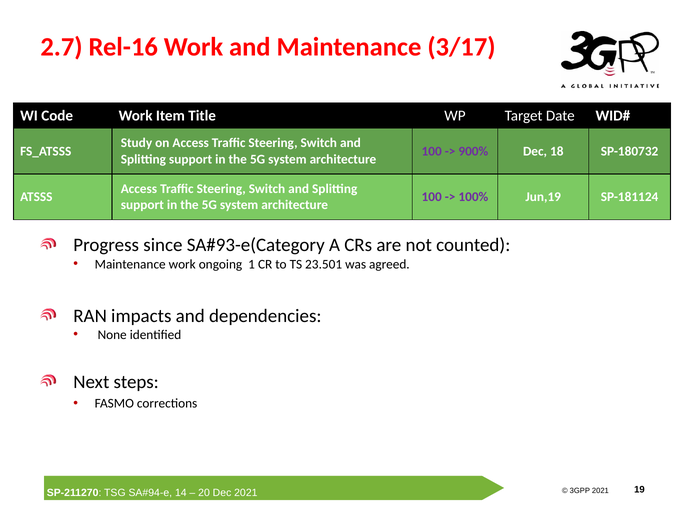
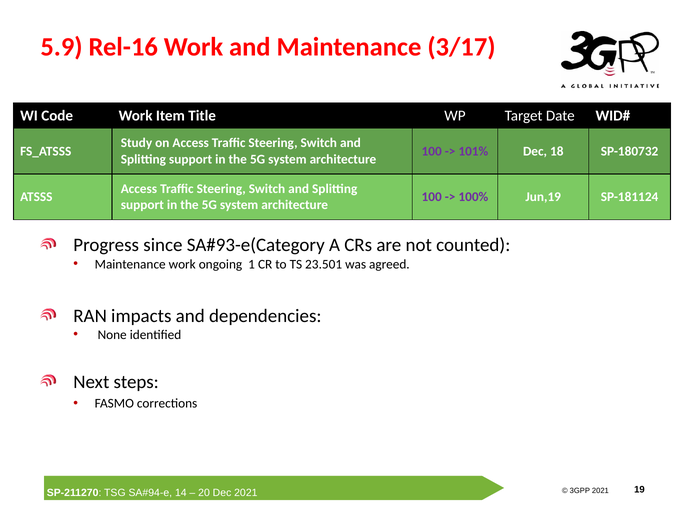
2.7: 2.7 -> 5.9 (62, 47)
900%: 900% -> 101% (473, 151)
